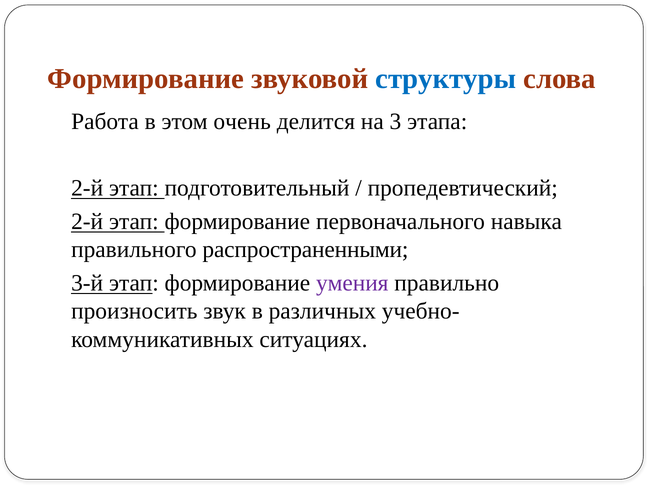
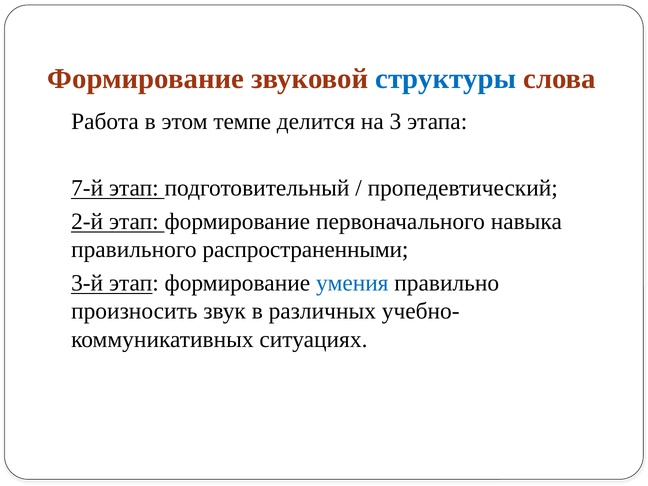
очень: очень -> темпе (242, 122)
2-й: 2-й -> 7-й (87, 188)
умения colour: purple -> blue (352, 283)
